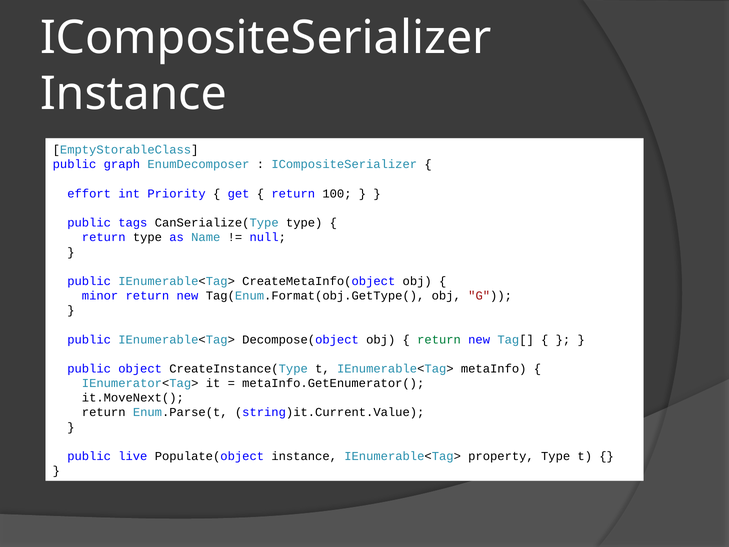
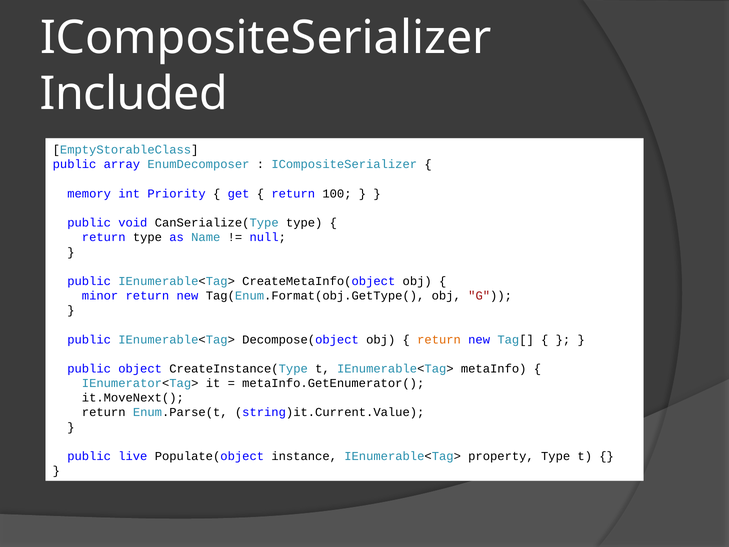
Instance: Instance -> Included (134, 94)
graph: graph -> array (122, 164)
effort: effort -> memory (89, 194)
tags: tags -> void (133, 223)
return colour: green -> orange (439, 339)
